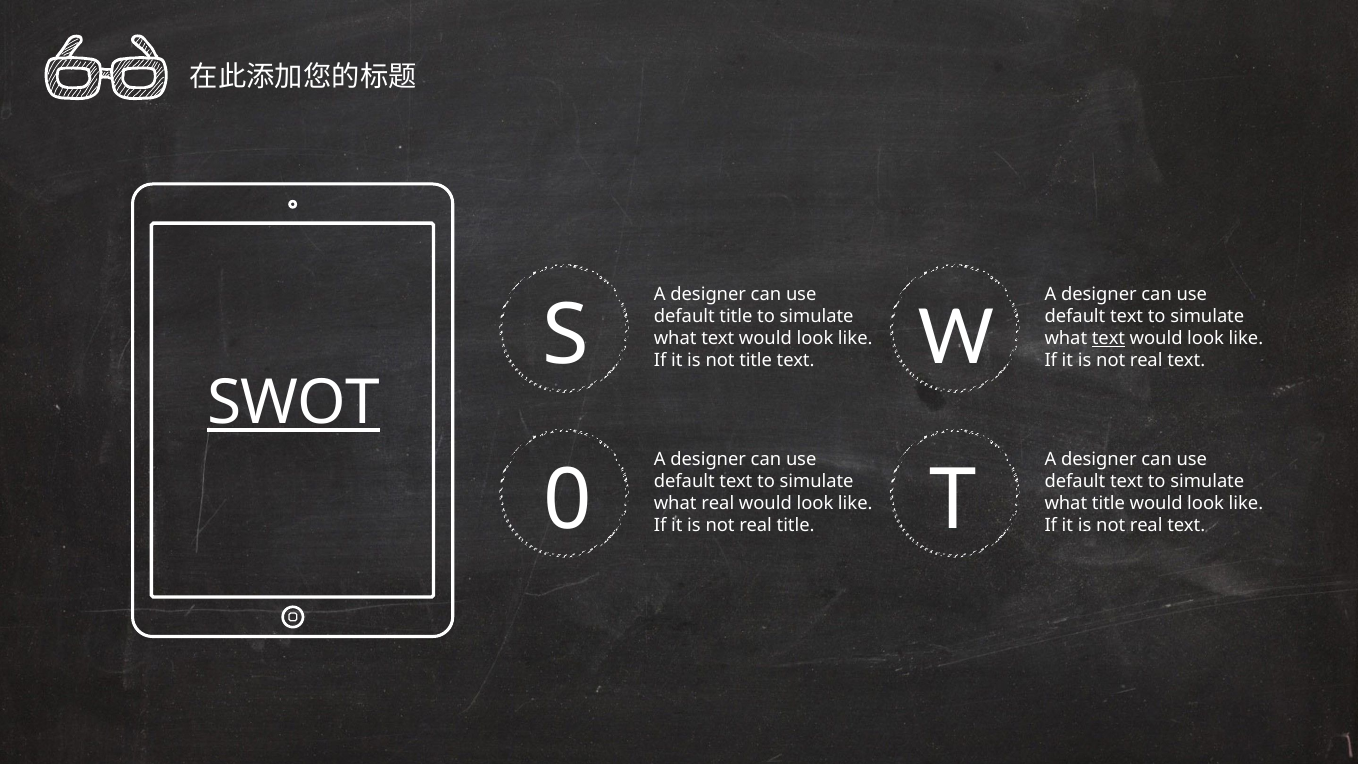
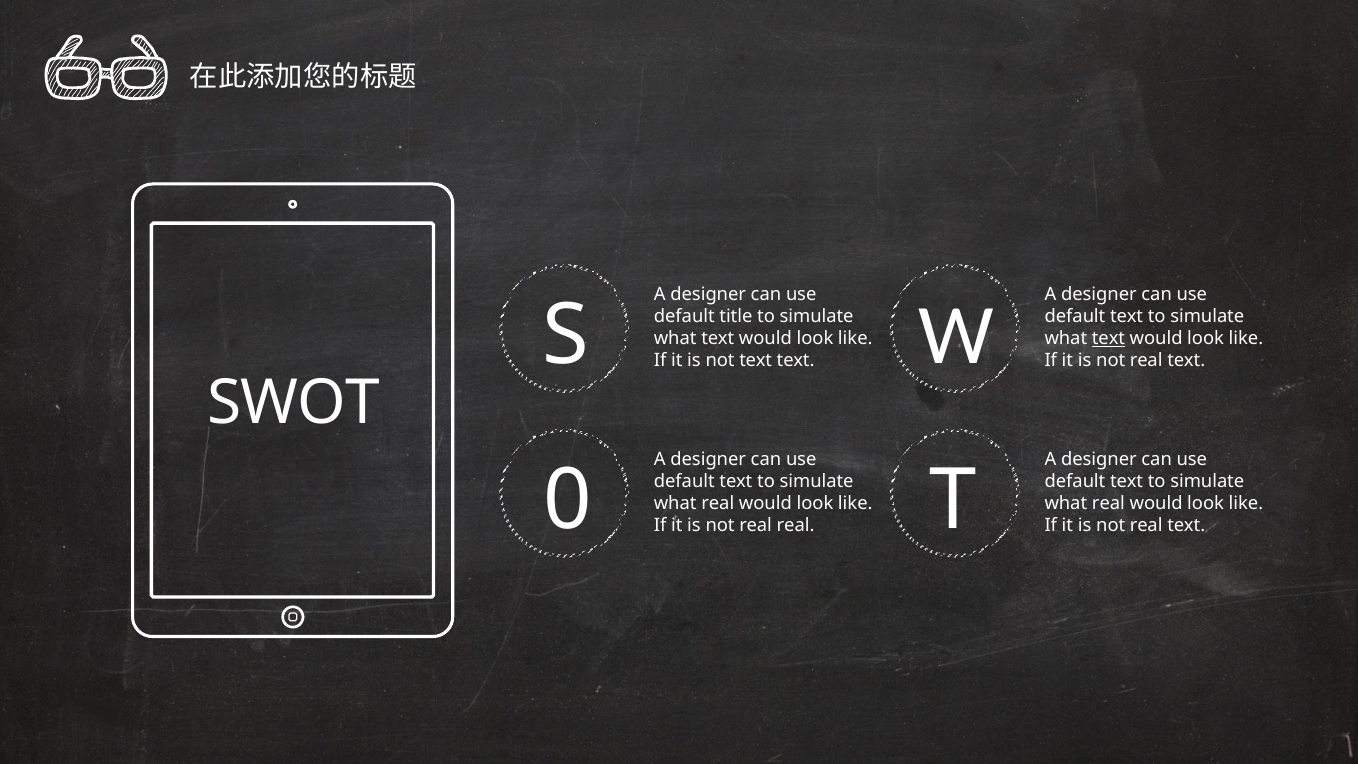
not title: title -> text (756, 361)
SWOT underline: present -> none (294, 403)
title: title -> real (1108, 503)
real title: title -> real (796, 525)
